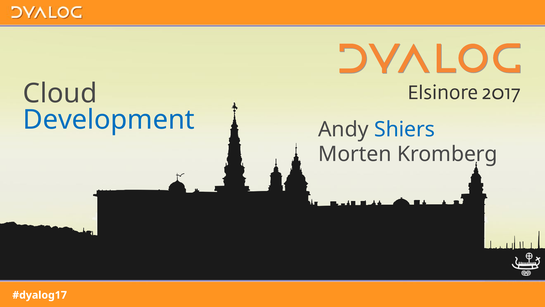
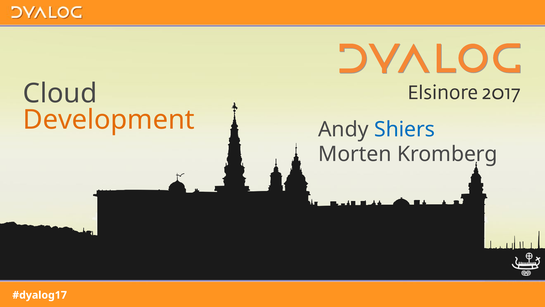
Development colour: blue -> orange (109, 120)
